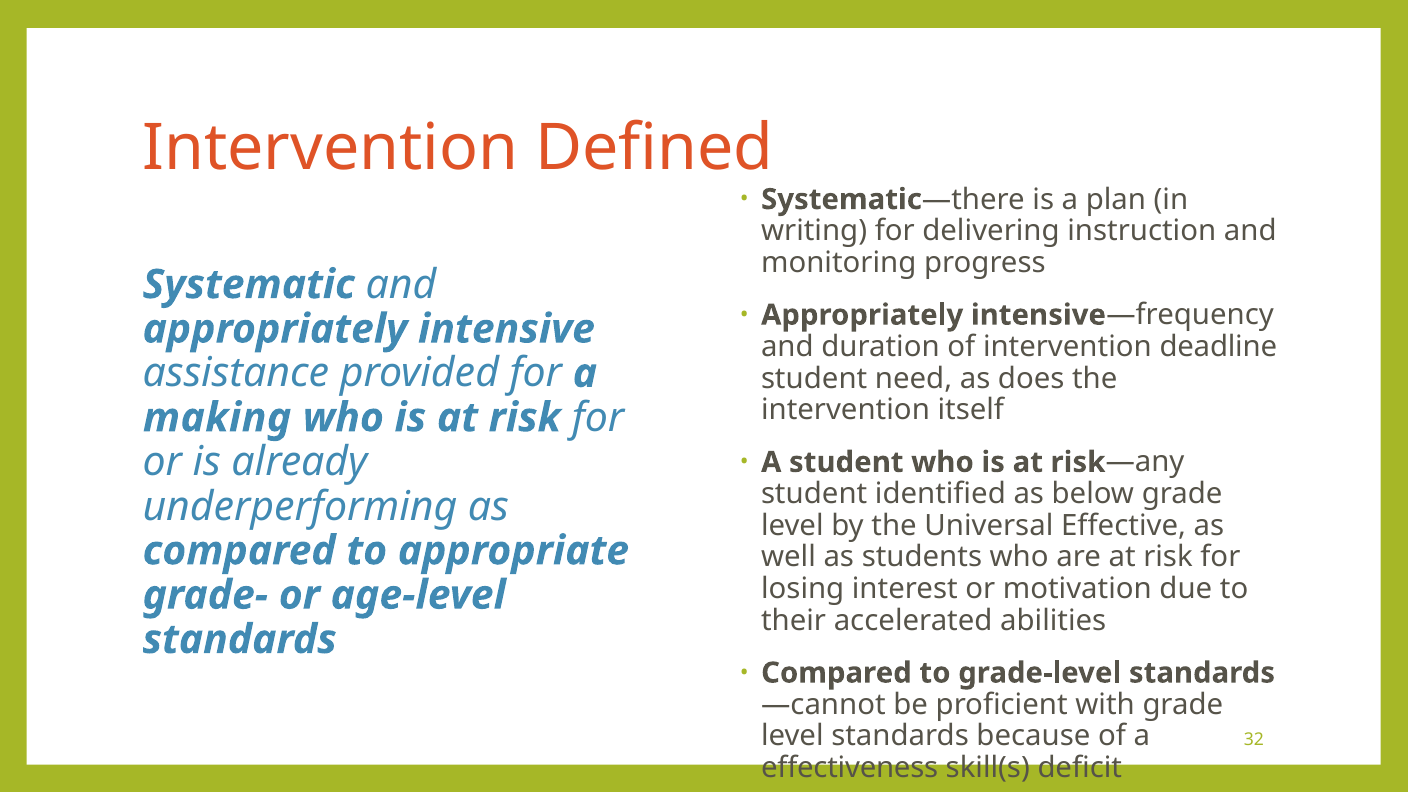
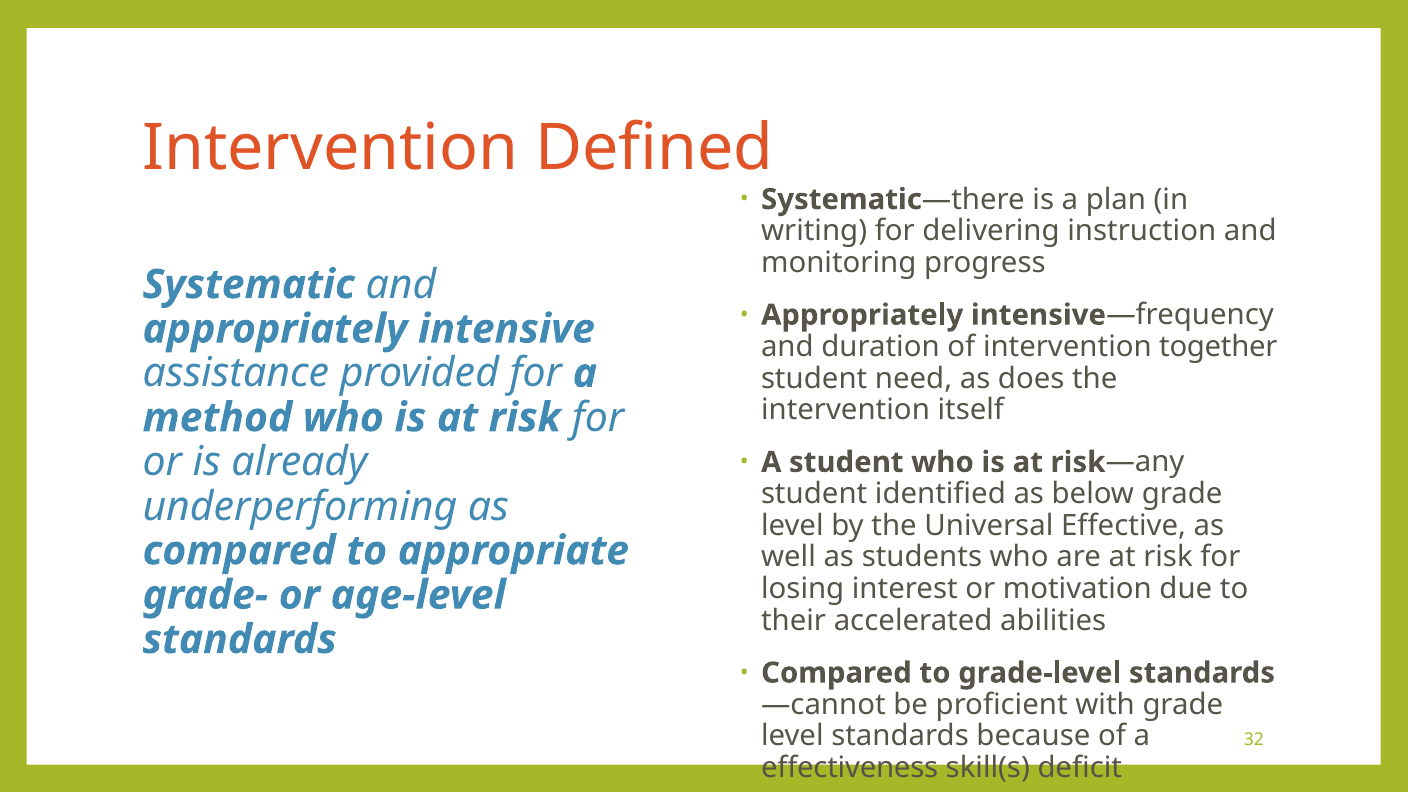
deadline: deadline -> together (1218, 347)
making: making -> method (217, 418)
